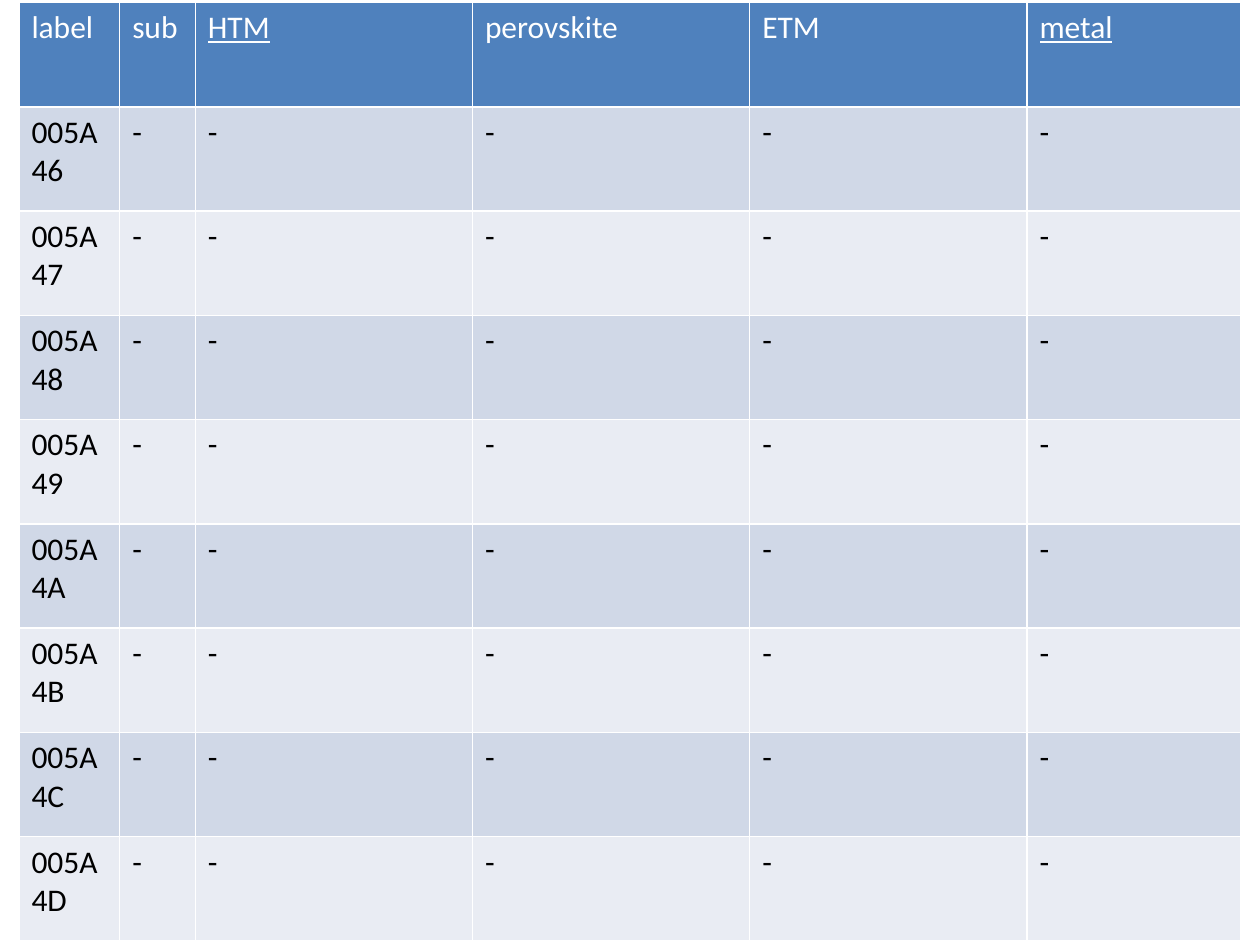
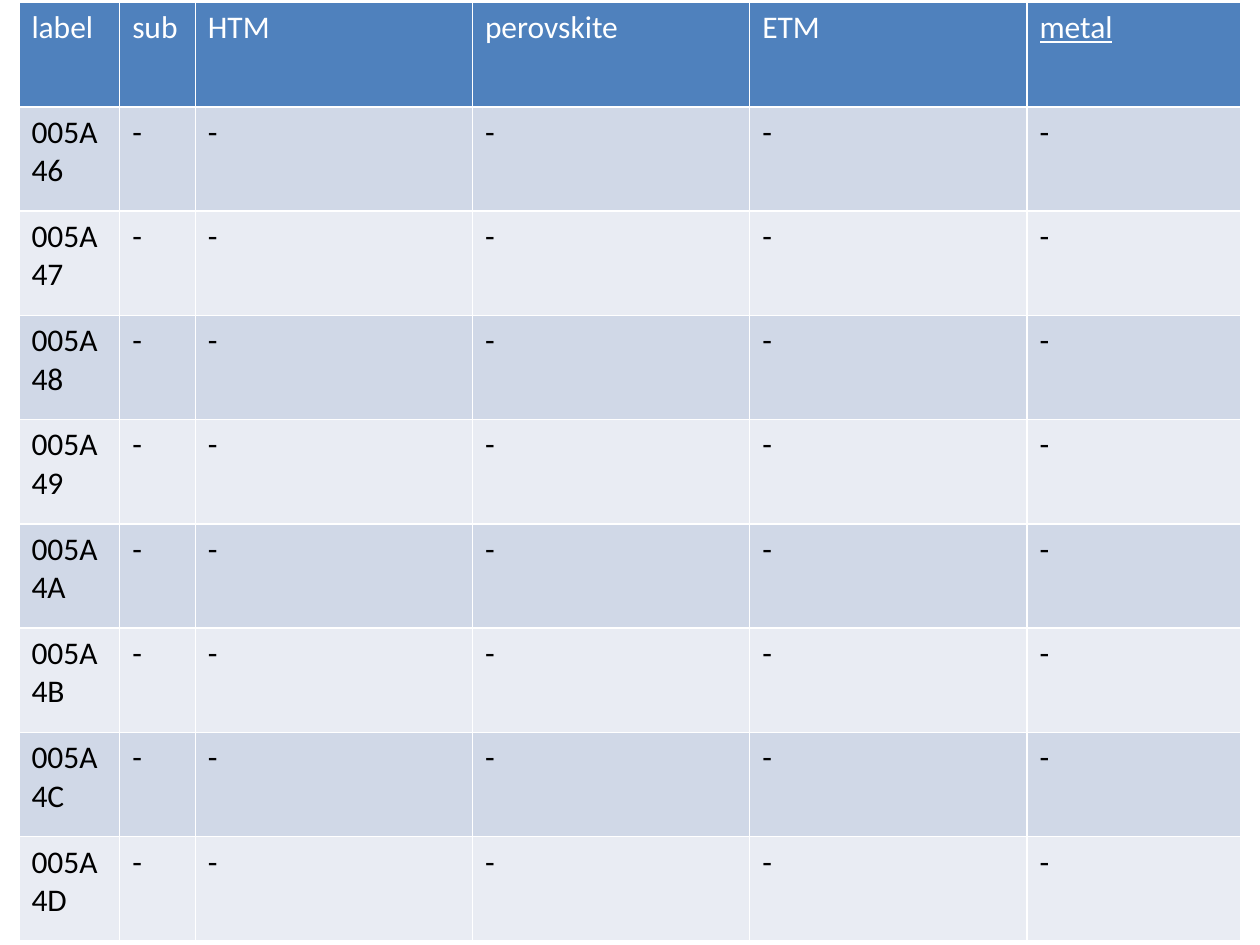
HTM underline: present -> none (239, 28)
